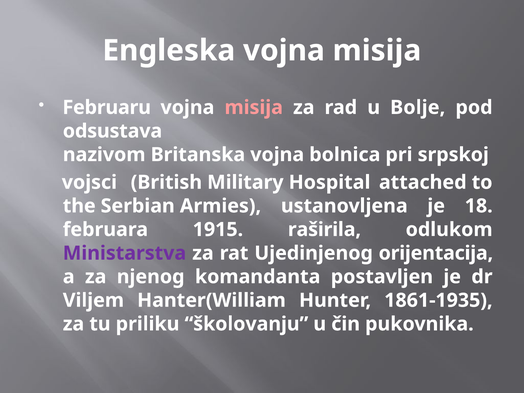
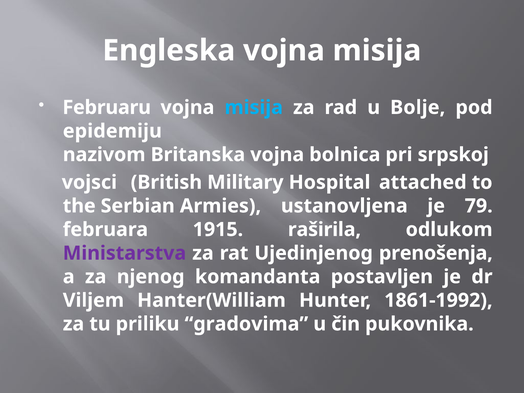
misija colour: pink -> light blue (254, 107)
odsustava: odsustava -> epidemiju (112, 131)
18: 18 -> 79 (479, 206)
orijentacija: orijentacija -> prenošenja (436, 253)
1861-1935: 1861-1935 -> 1861-1992 (438, 300)
školovanju: školovanju -> gradovima (246, 324)
